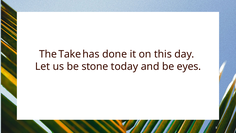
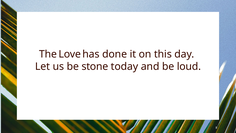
Take: Take -> Love (70, 54)
eyes: eyes -> loud (189, 66)
